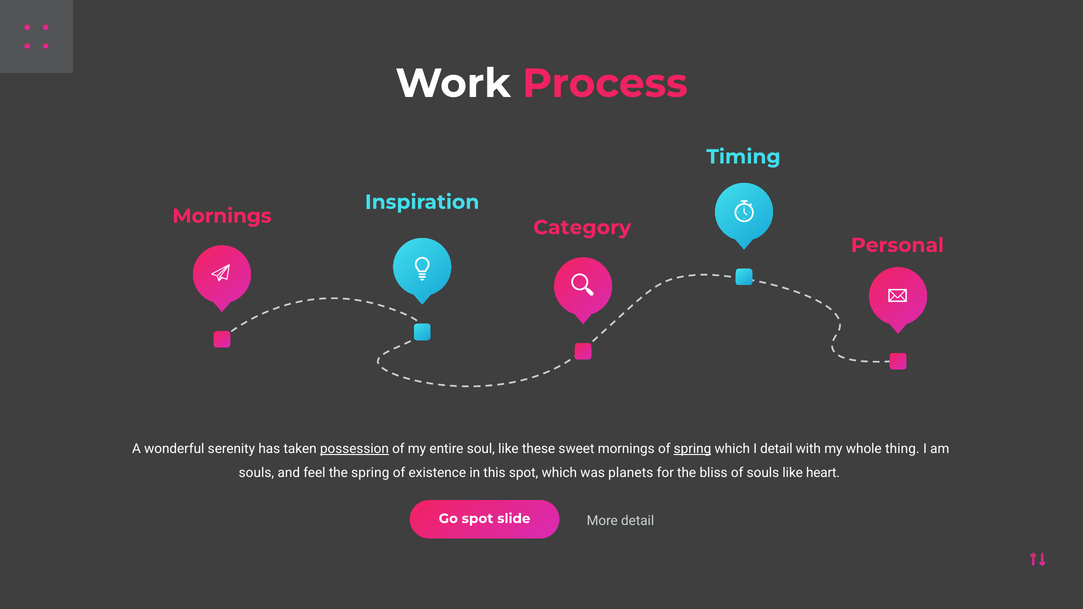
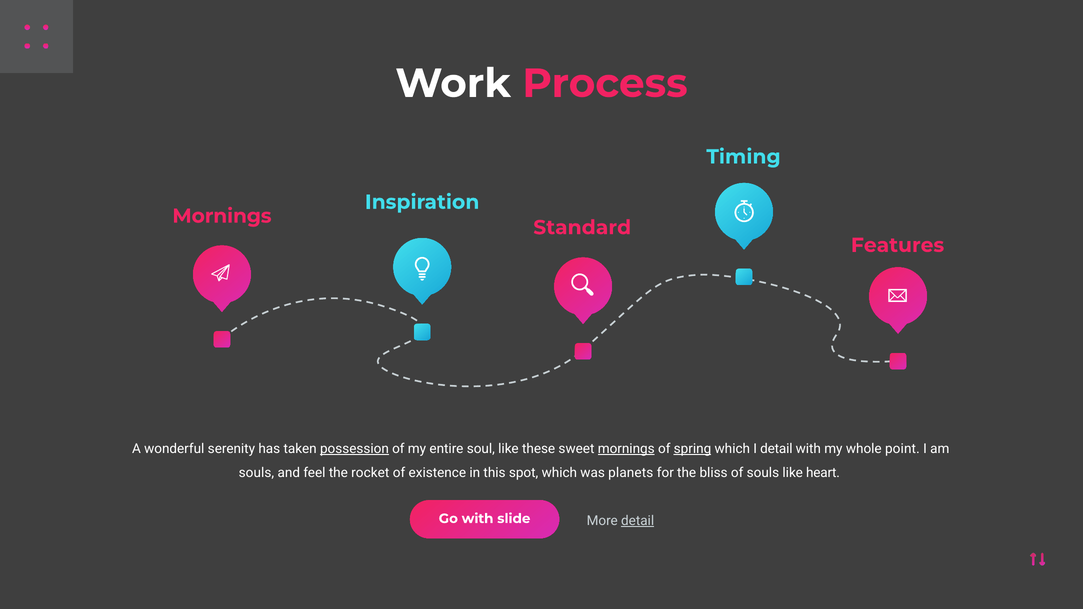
Category: Category -> Standard (582, 228)
Personal: Personal -> Features (898, 245)
mornings underline: none -> present (626, 449)
thing: thing -> point (902, 449)
the spring: spring -> rocket (370, 473)
Go spot: spot -> with (478, 519)
detail underline: none -> present (638, 521)
